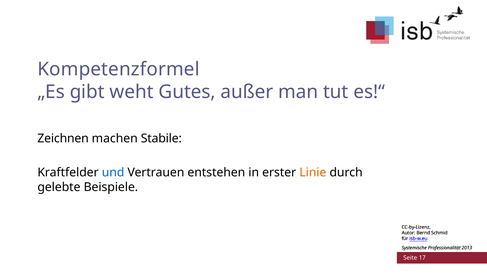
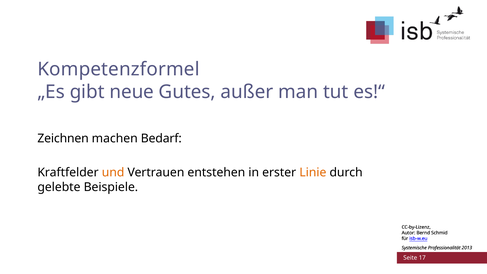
weht: weht -> neue (132, 92)
Stabile: Stabile -> Bedarf (161, 138)
und colour: blue -> orange (113, 172)
